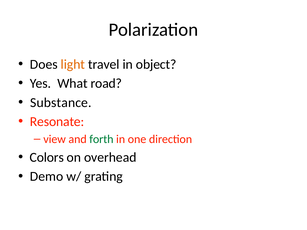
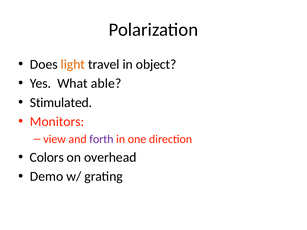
road: road -> able (106, 84)
Substance: Substance -> Stimulated (61, 103)
Resonate: Resonate -> Monitors (57, 122)
forth colour: green -> purple (101, 139)
